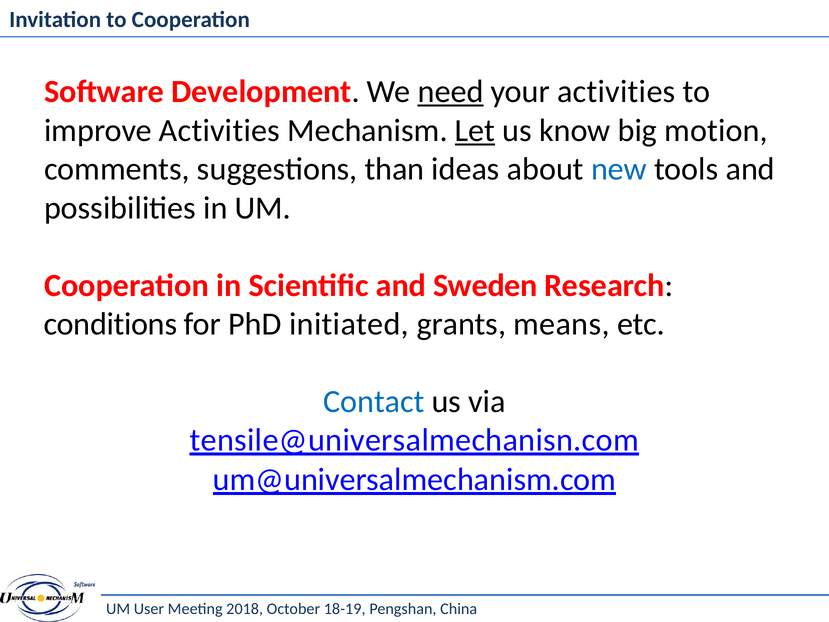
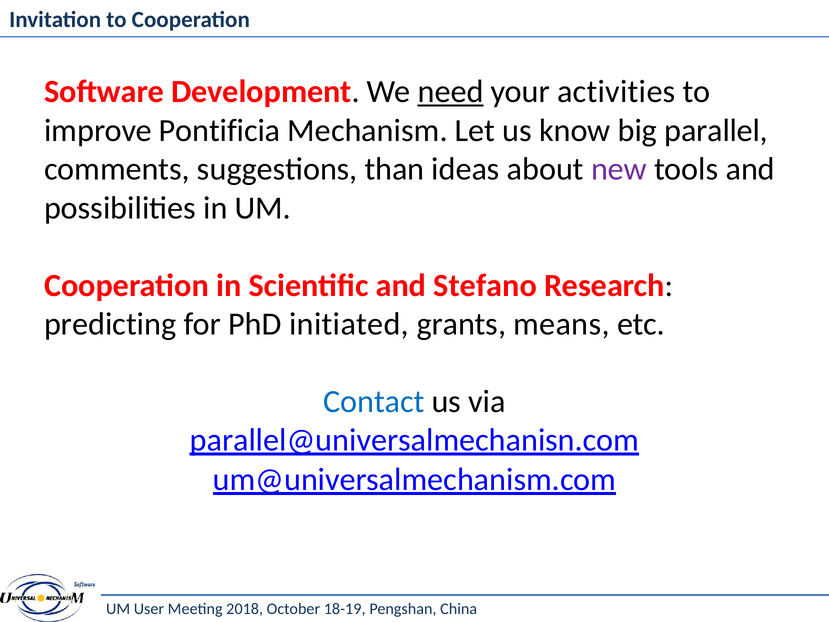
improve Activities: Activities -> Pontificia (220, 130)
Let underline: present -> none (475, 130)
motion: motion -> parallel (716, 130)
new colour: blue -> purple (619, 169)
Sweden: Sweden -> Stefano (485, 285)
conditions: conditions -> predicting (110, 324)
tensile@universalmechanisn.com: tensile@universalmechanisn.com -> parallel@universalmechanisn.com (414, 440)
